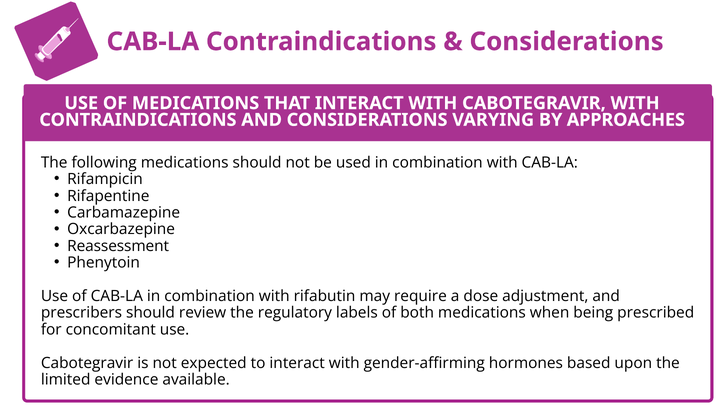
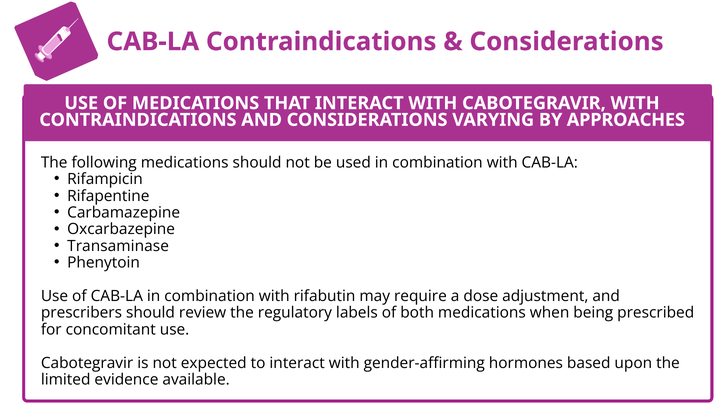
Reassessment: Reassessment -> Transaminase (118, 246)
